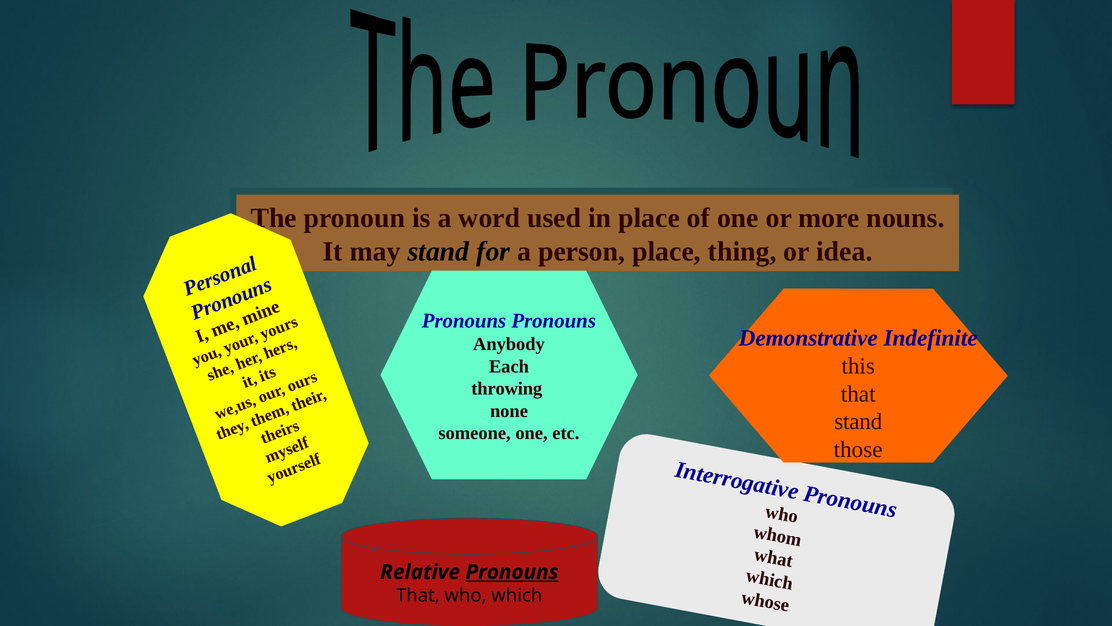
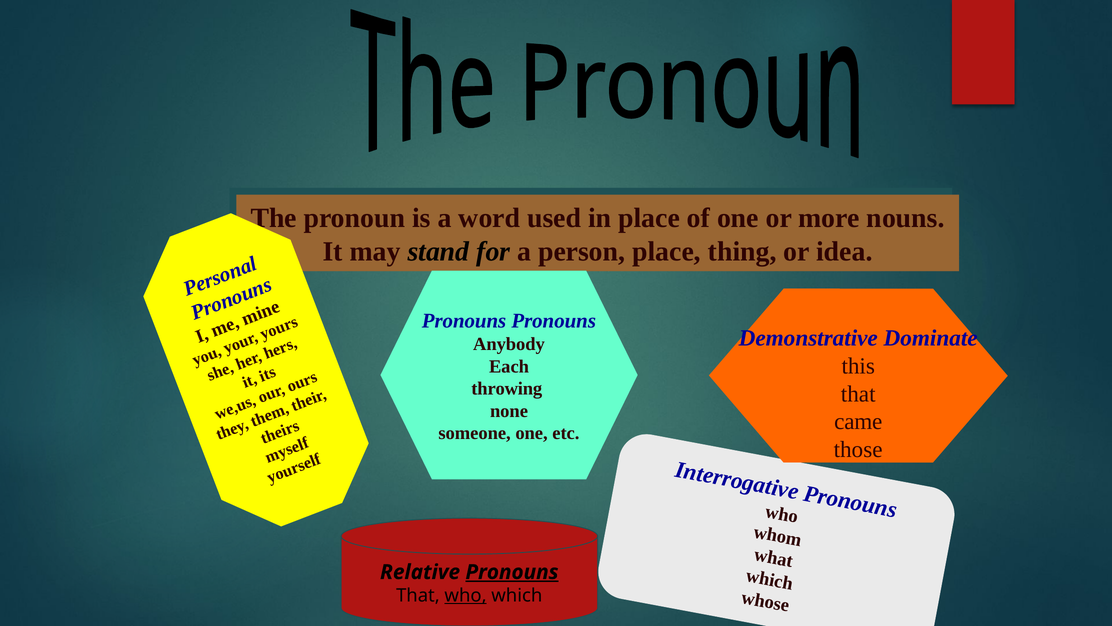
Indefinite: Indefinite -> Dominate (931, 338)
stand: stand -> came (858, 421)
who underline: none -> present (466, 595)
